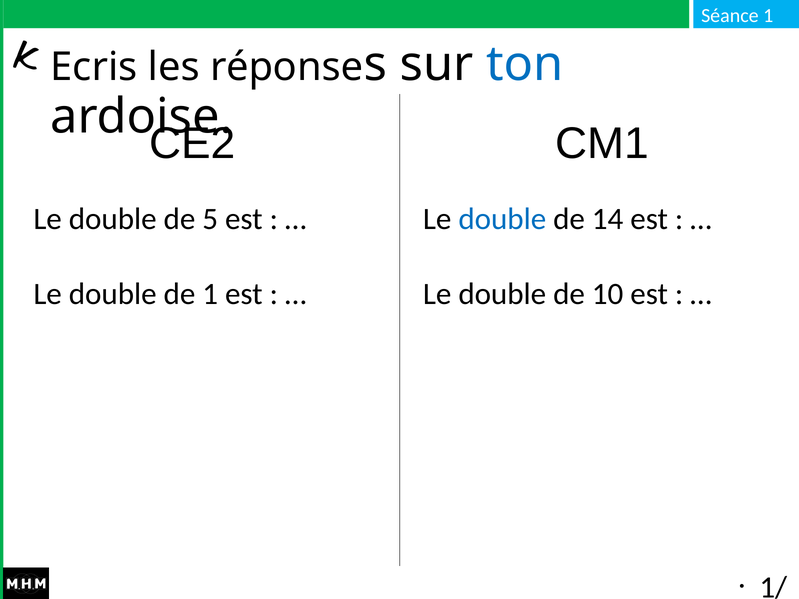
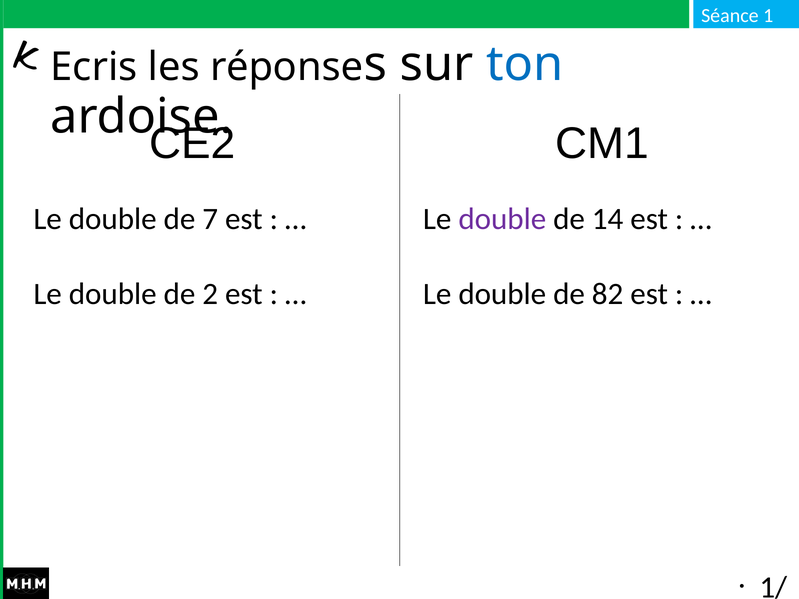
5: 5 -> 7 (210, 219)
double colour: blue -> purple (502, 219)
de 1: 1 -> 2 (210, 294)
10: 10 -> 82 (608, 294)
